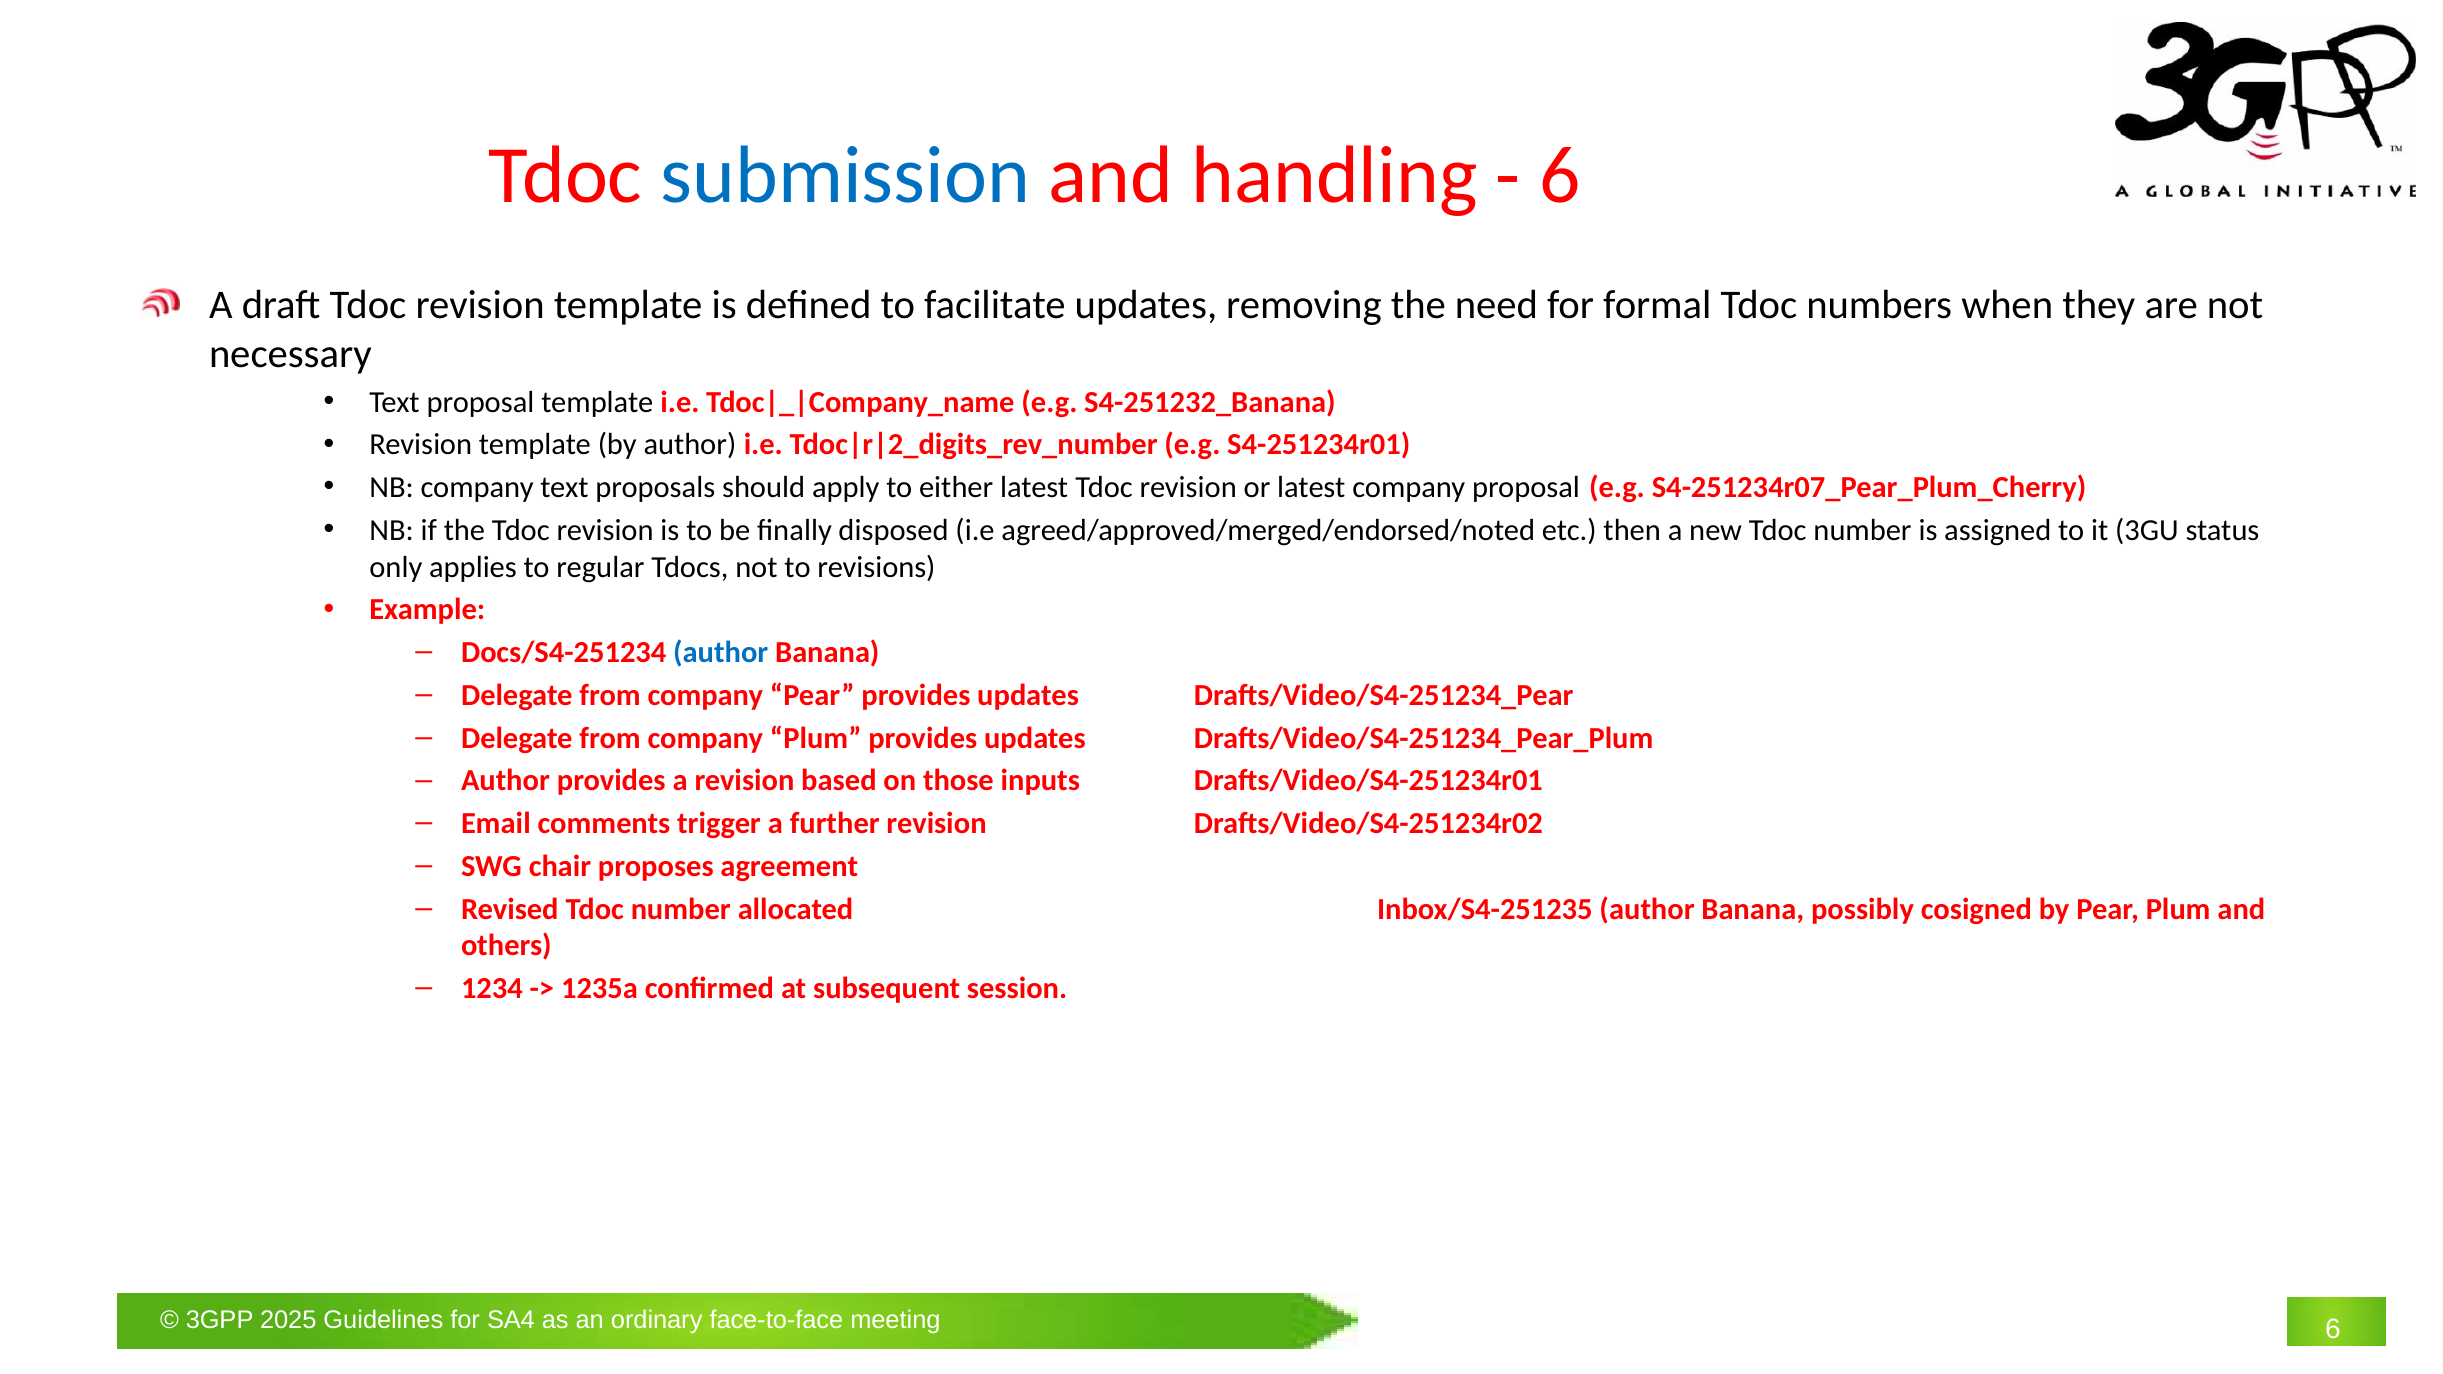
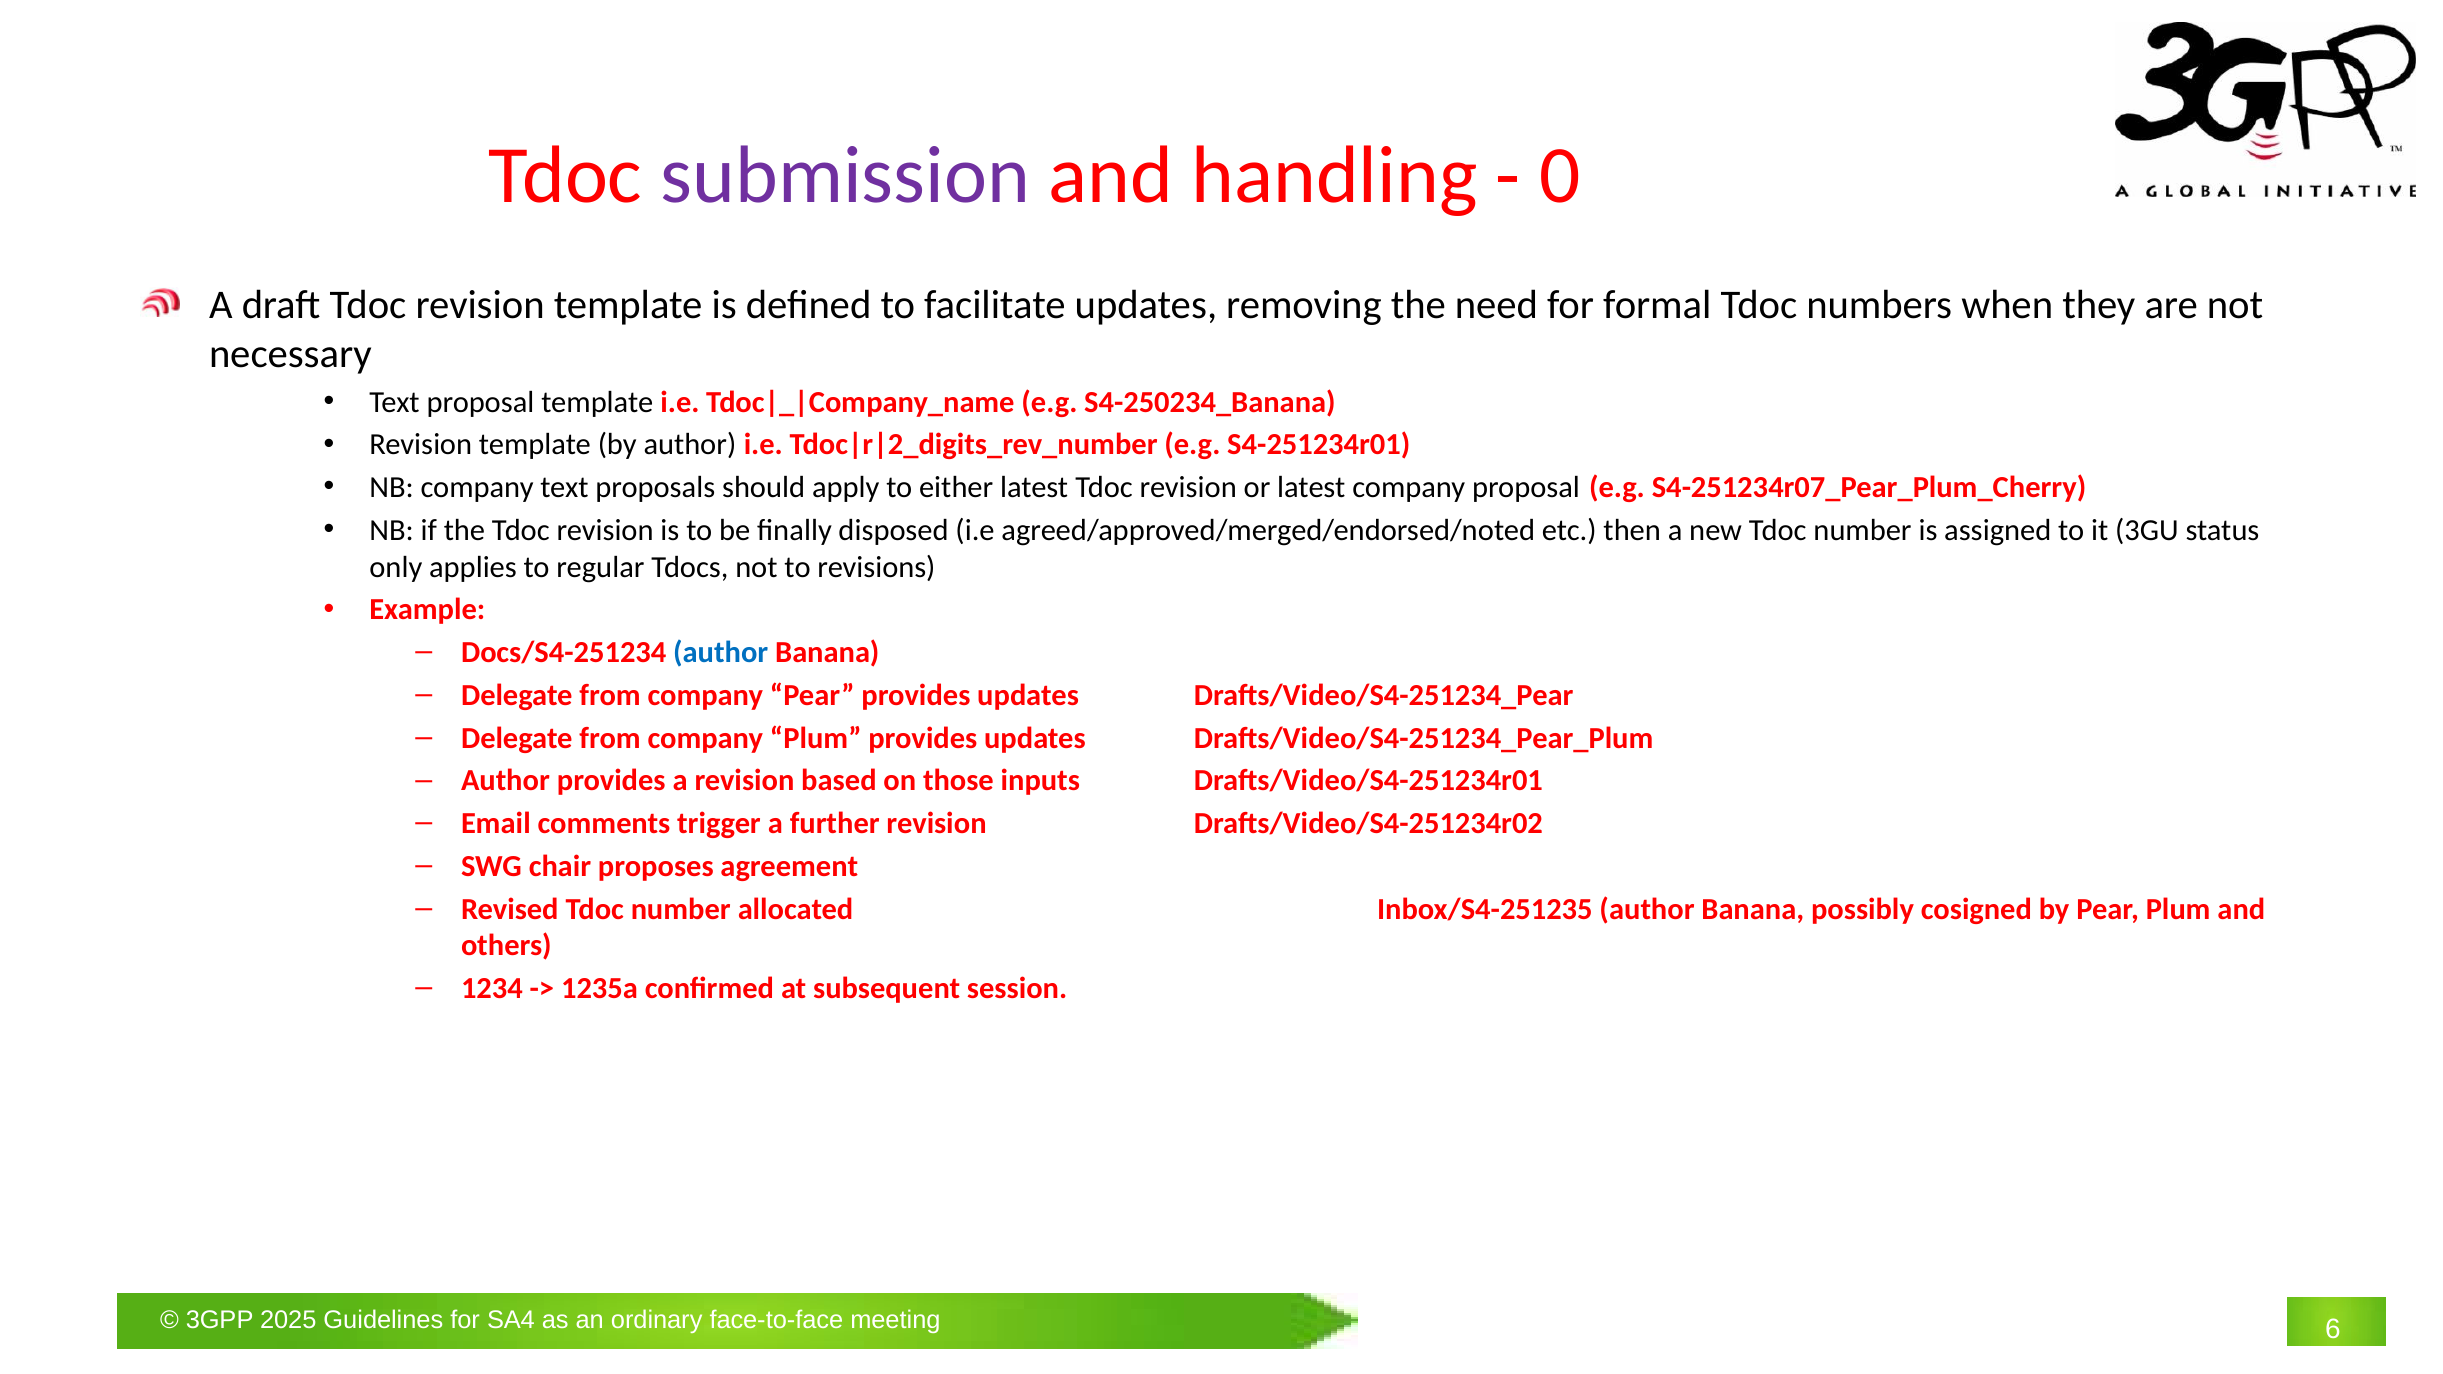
submission colour: blue -> purple (845, 175)
6: 6 -> 0 (1560, 175)
S4-251232_Banana: S4-251232_Banana -> S4-250234_Banana (1210, 402)
